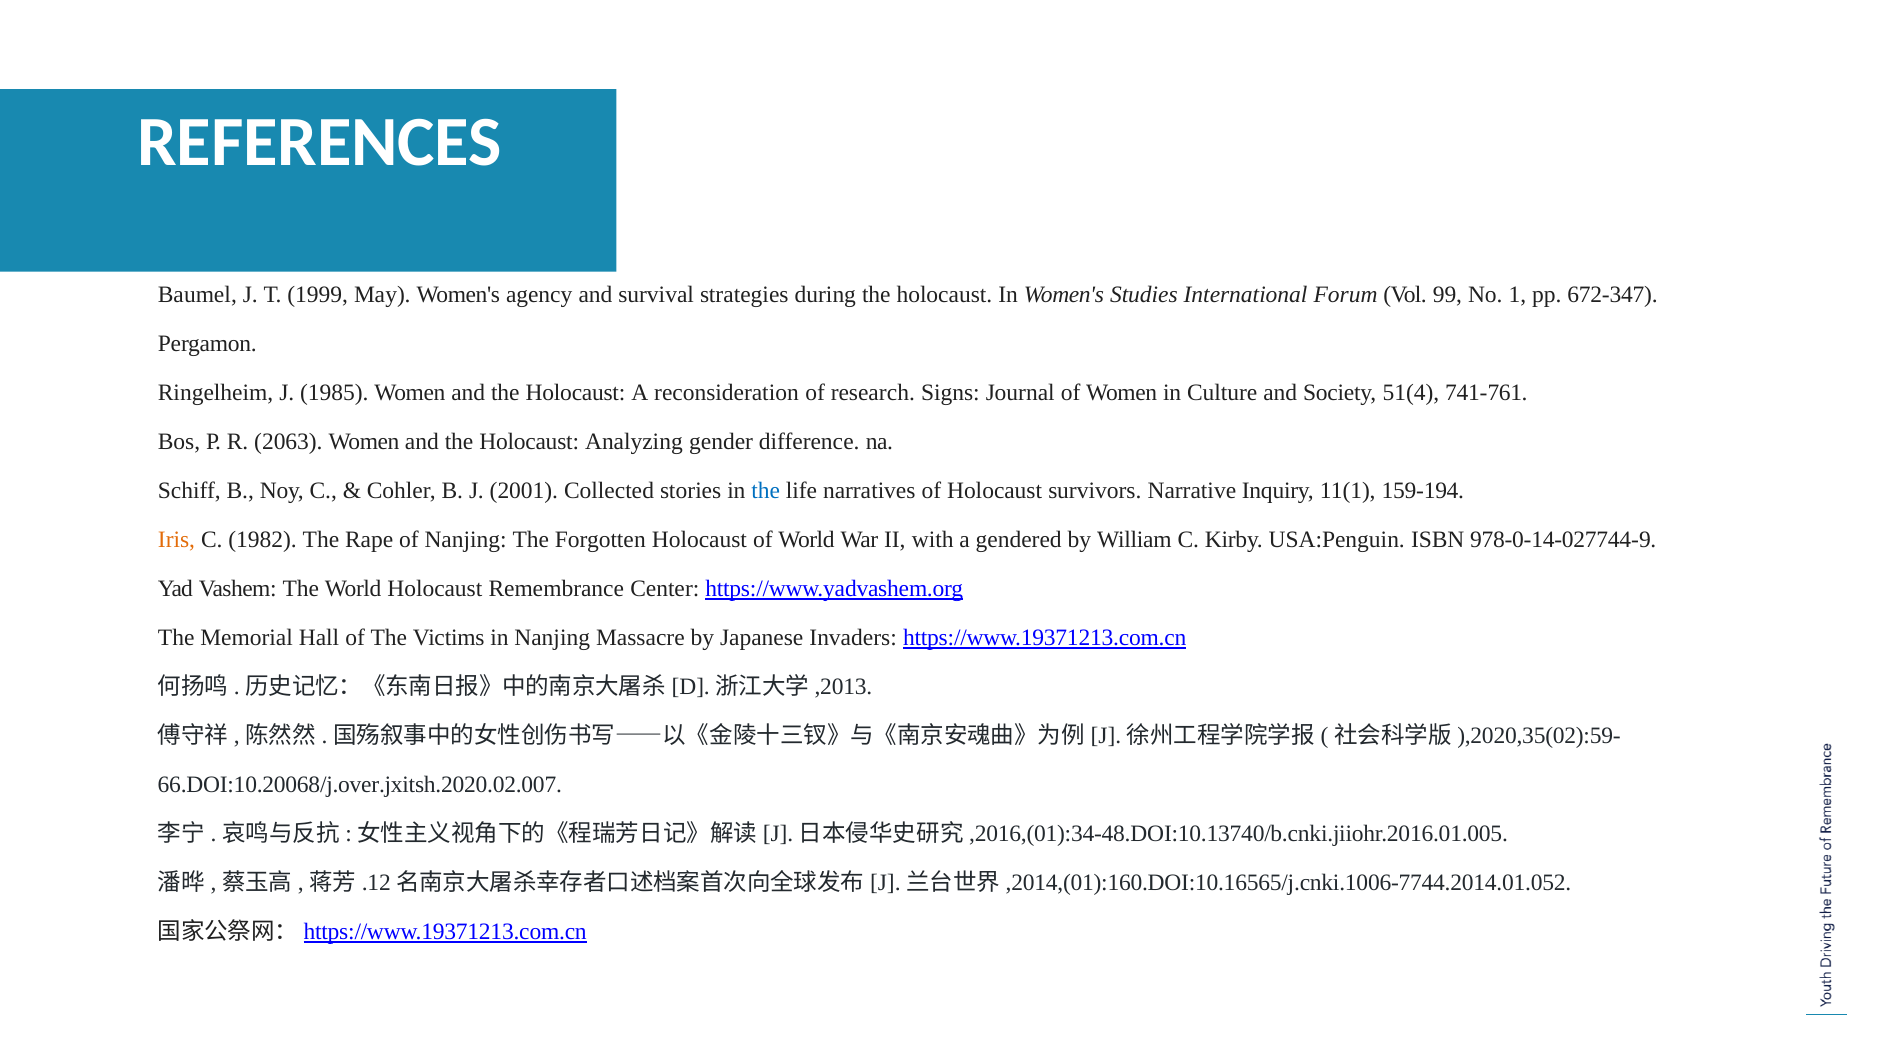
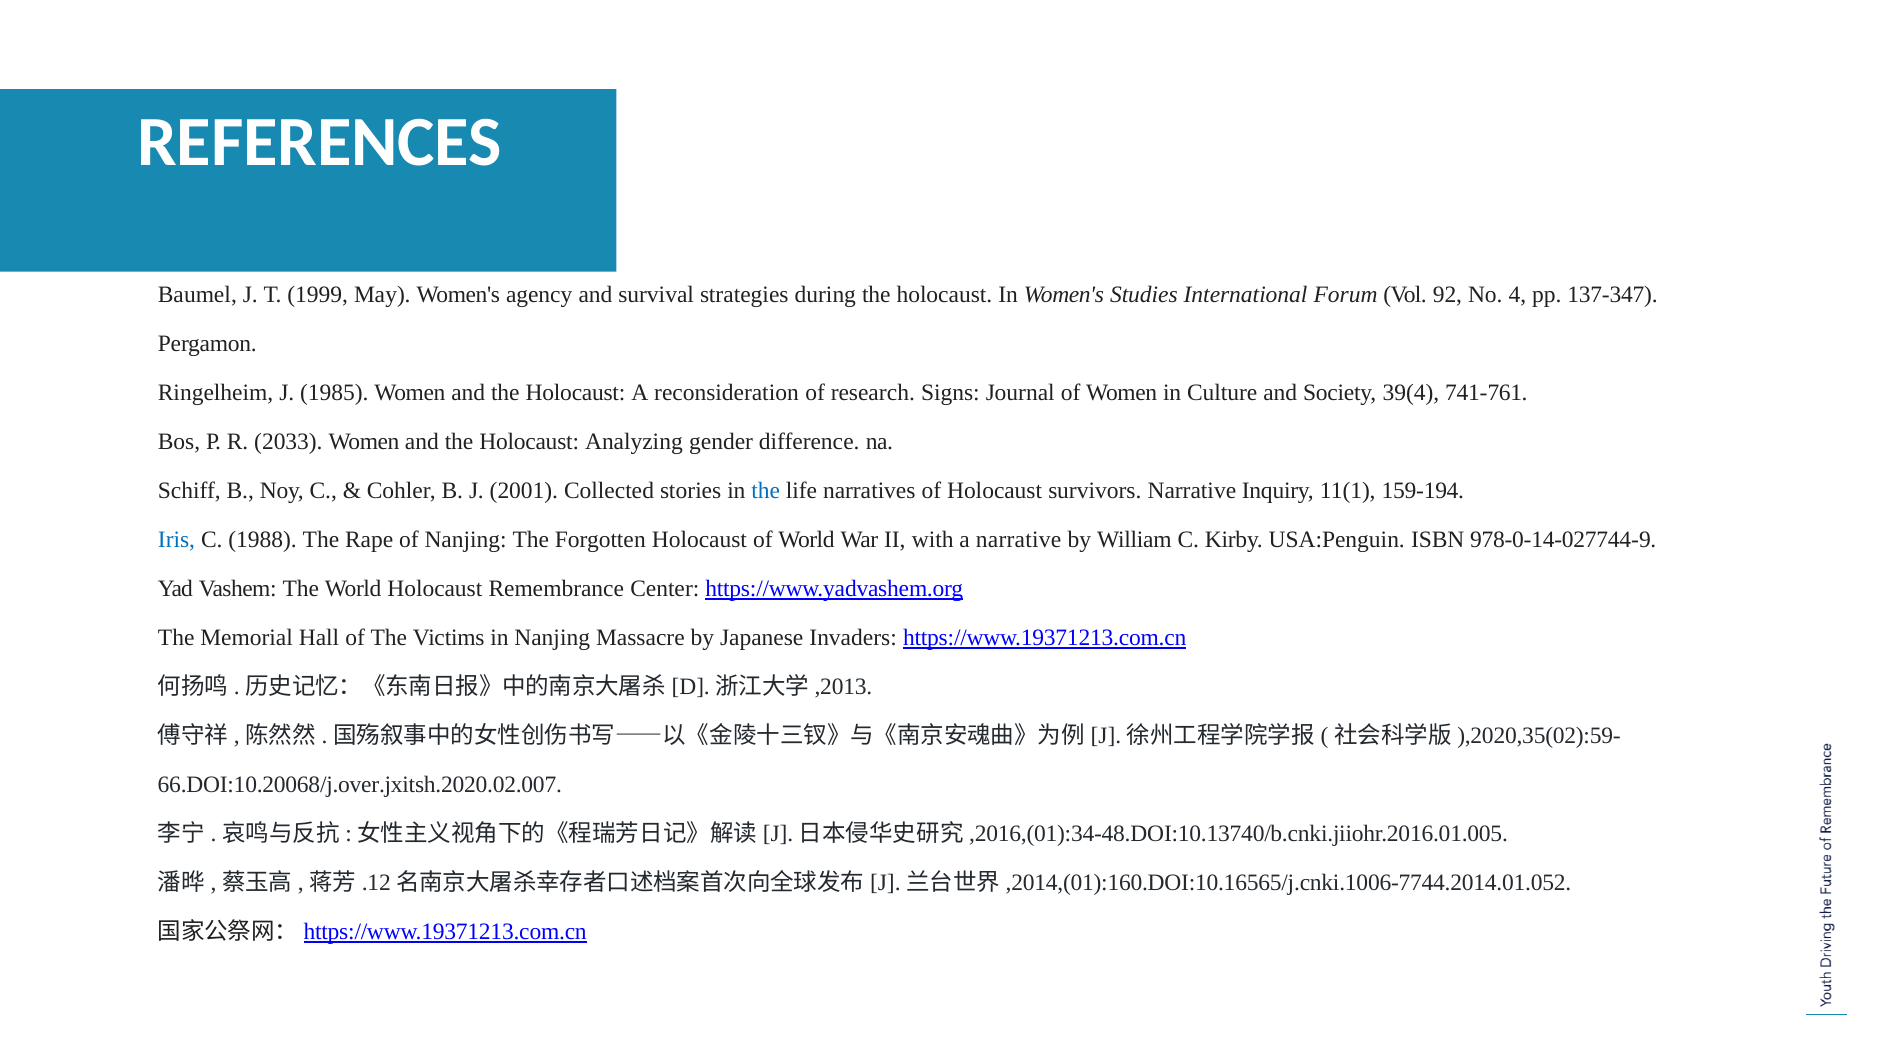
99: 99 -> 92 (1447, 295)
1: 1 -> 4 (1517, 295)
672-347: 672-347 -> 137-347 (1613, 295)
51(4: 51(4 -> 39(4 (1411, 393)
2063: 2063 -> 2033 (288, 442)
Iris colour: orange -> blue (177, 540)
1982: 1982 -> 1988 (263, 540)
a gendered: gendered -> narrative (1019, 540)
